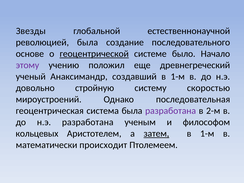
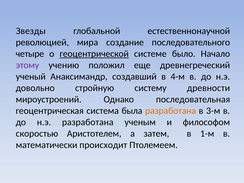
революцией была: была -> мира (88, 42)
основе: основе -> четыре (30, 54)
создавший в 1-м: 1-м -> 4-м (178, 77)
скоростью: скоростью -> древности (208, 88)
разработана colour: purple -> orange (171, 111)
2-м: 2-м -> 3-м (213, 111)
кольцевых: кольцевых -> скоростью (37, 134)
затем underline: present -> none (156, 134)
